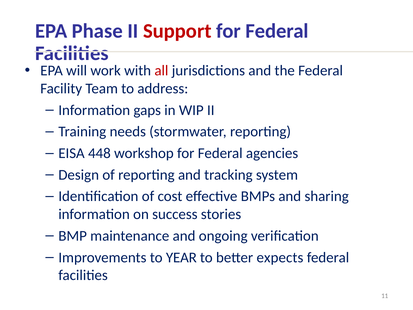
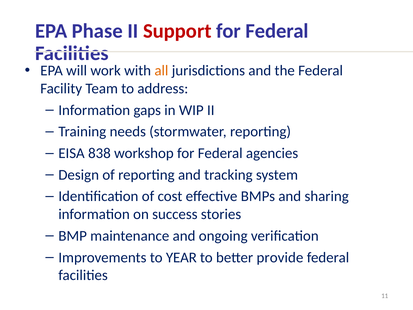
all colour: red -> orange (161, 71)
448: 448 -> 838 (99, 153)
expects: expects -> provide (280, 257)
